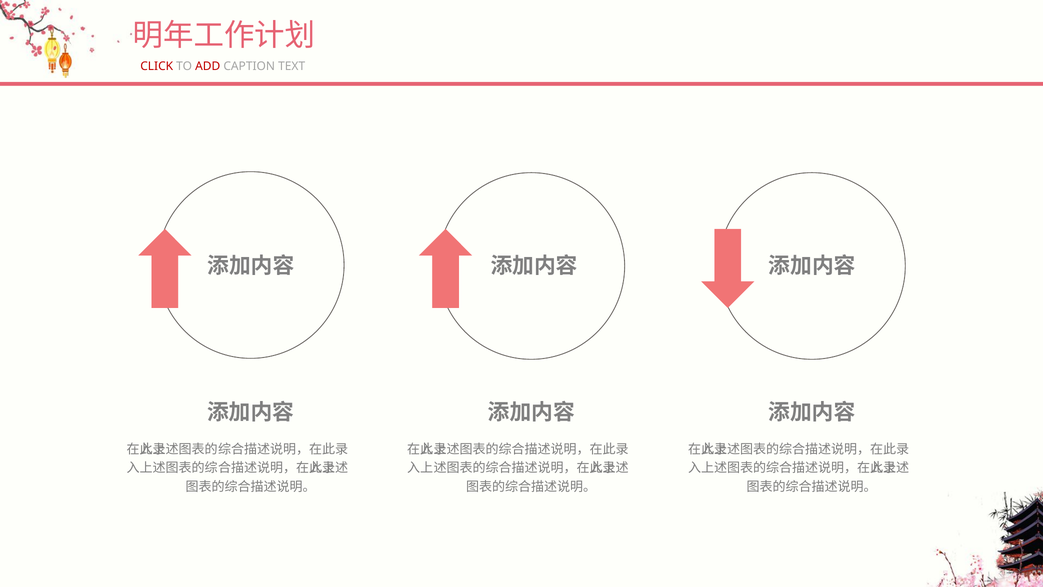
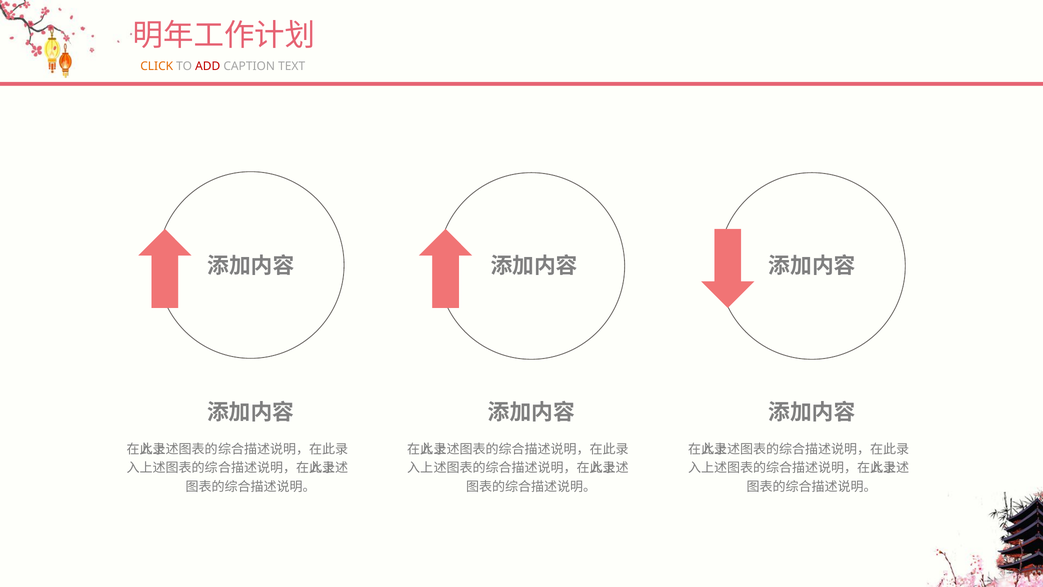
CLICK colour: red -> orange (157, 66)
